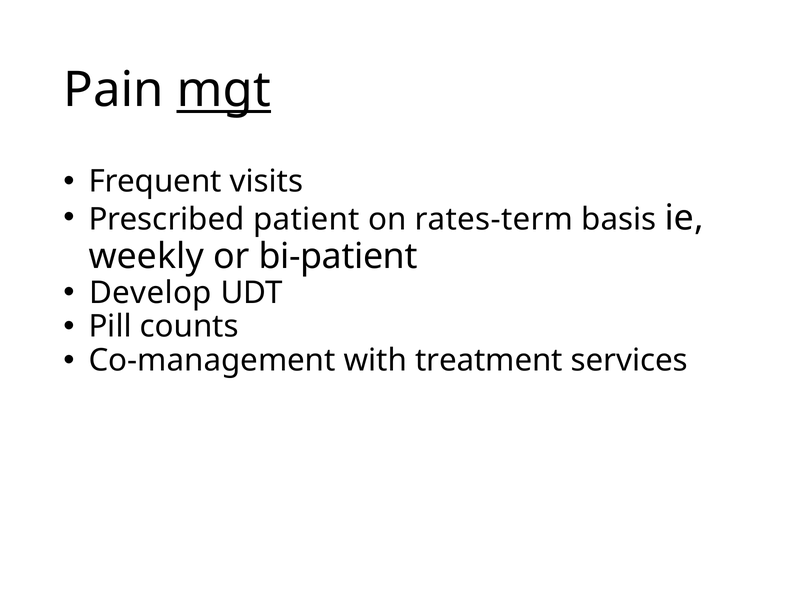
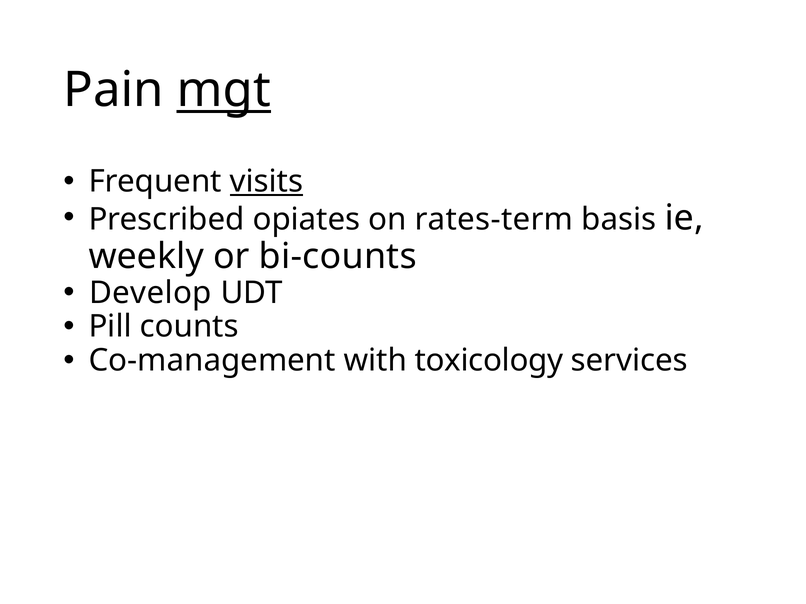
visits underline: none -> present (266, 182)
patient: patient -> opiates (307, 219)
bi-patient: bi-patient -> bi-counts (338, 257)
treatment: treatment -> toxicology (489, 361)
